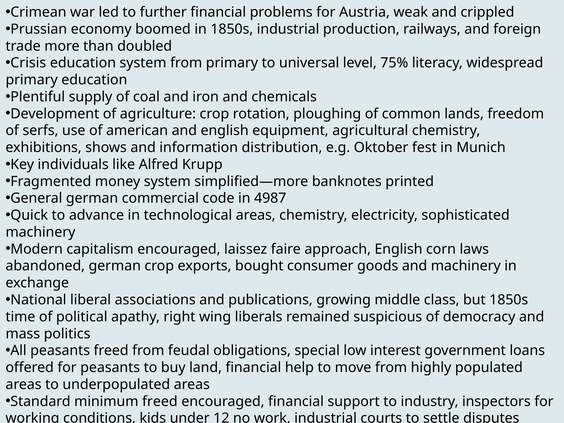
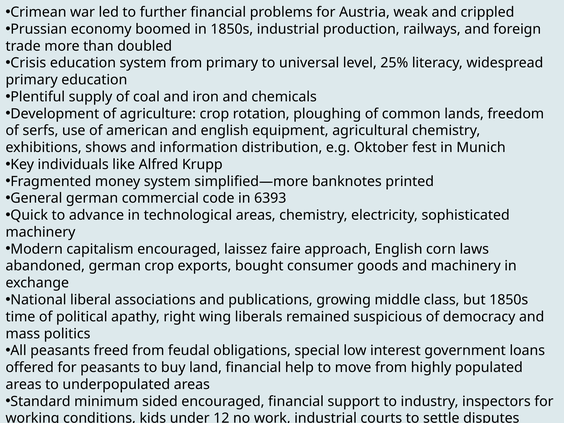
75%: 75% -> 25% (394, 63)
4987: 4987 -> 6393 (270, 198)
minimum freed: freed -> sided (160, 401)
